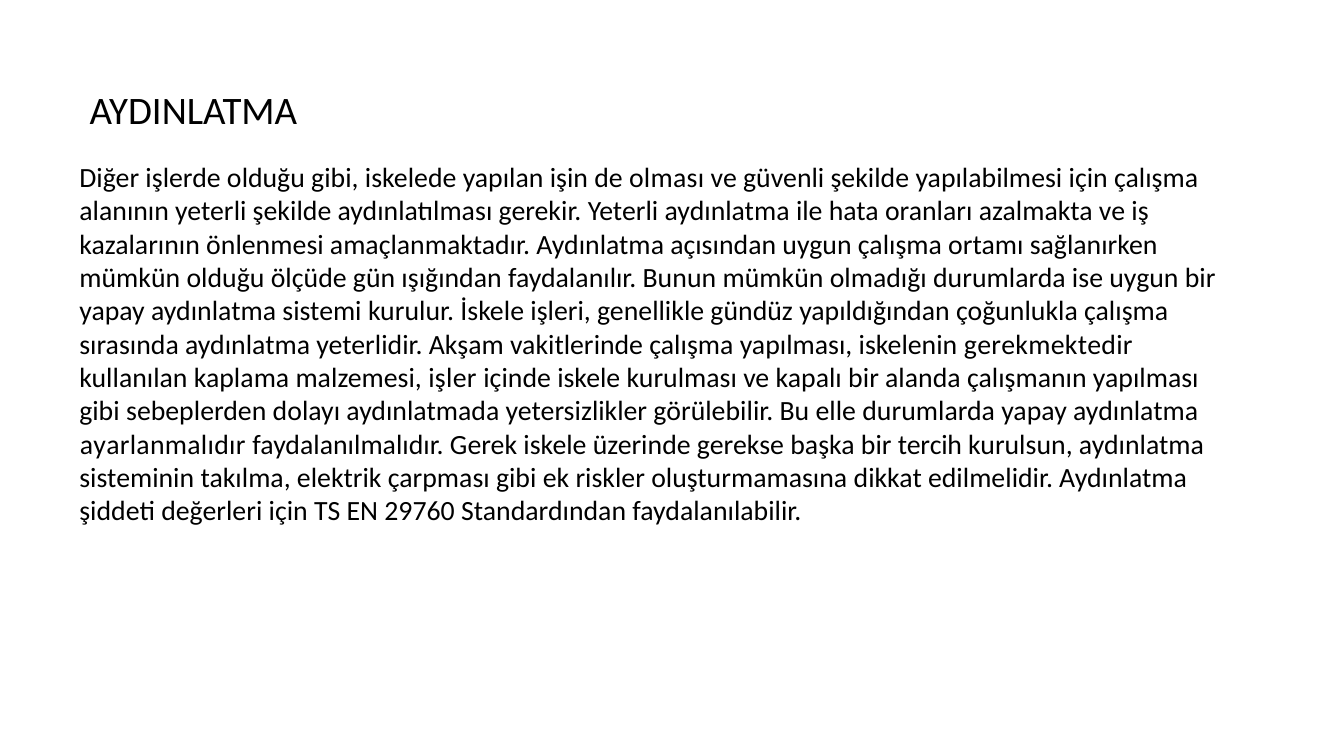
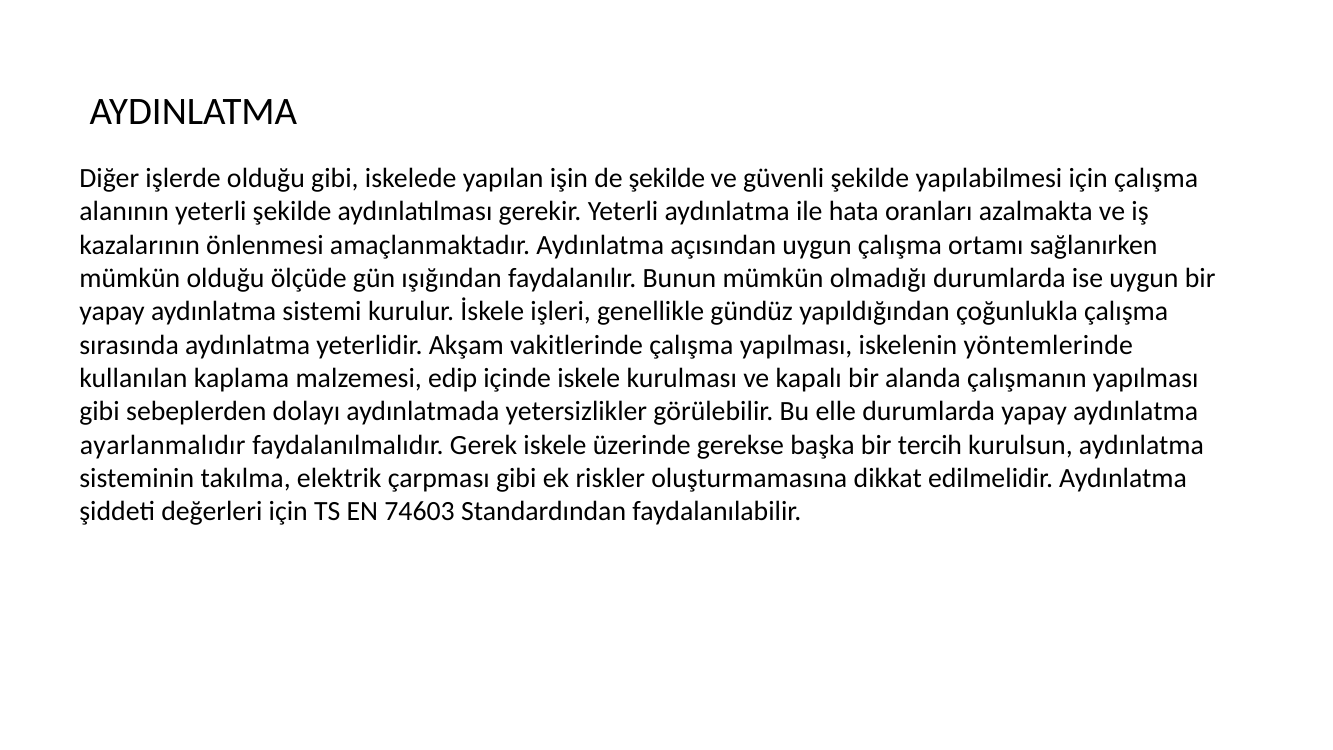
de olması: olması -> şekilde (667, 178)
gerekmektedir: gerekmektedir -> yöntemlerinde (1048, 345)
işler: işler -> edip (453, 378)
29760: 29760 -> 74603 (420, 511)
